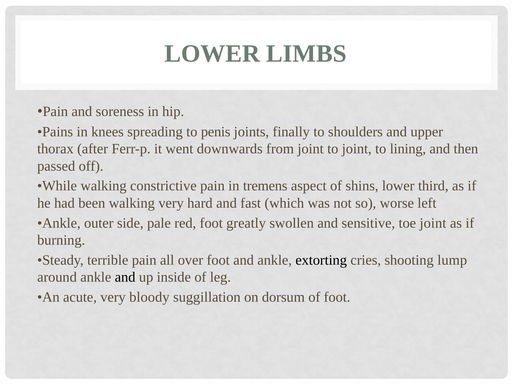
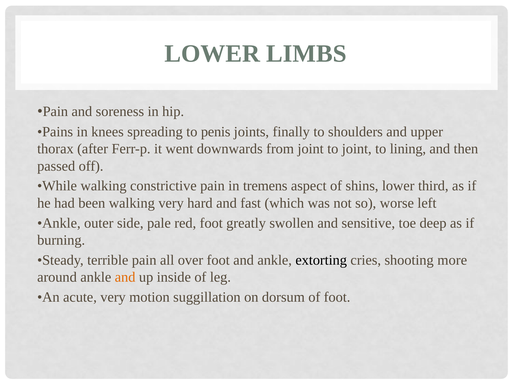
toe joint: joint -> deep (433, 223)
lump: lump -> more (452, 261)
and colour: black -> orange (125, 278)
bloody: bloody -> motion (149, 298)
